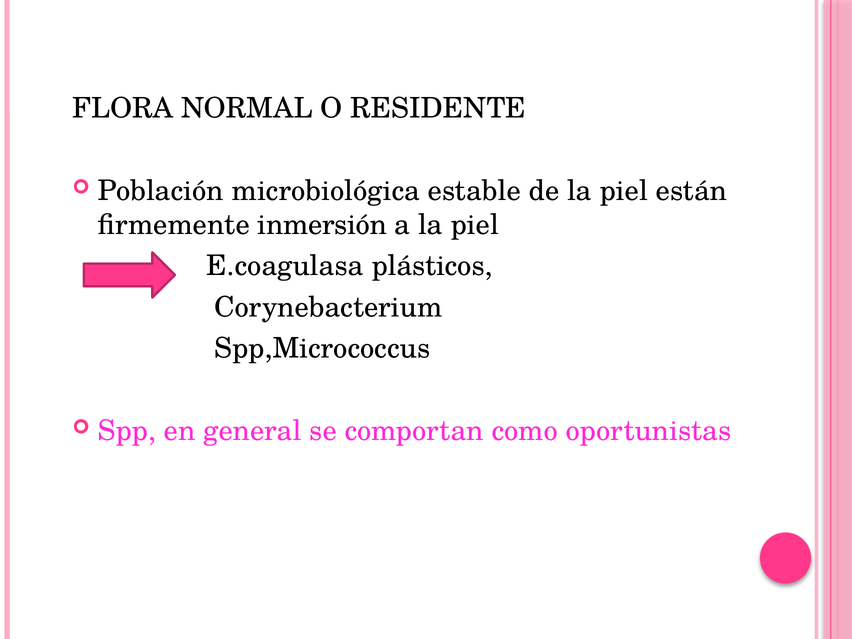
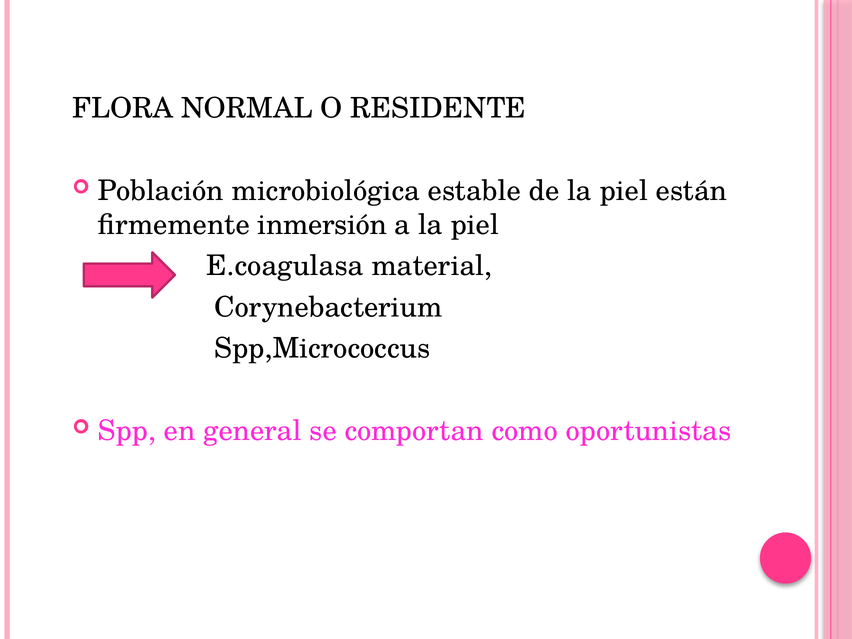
plásticos: plásticos -> material (432, 266)
